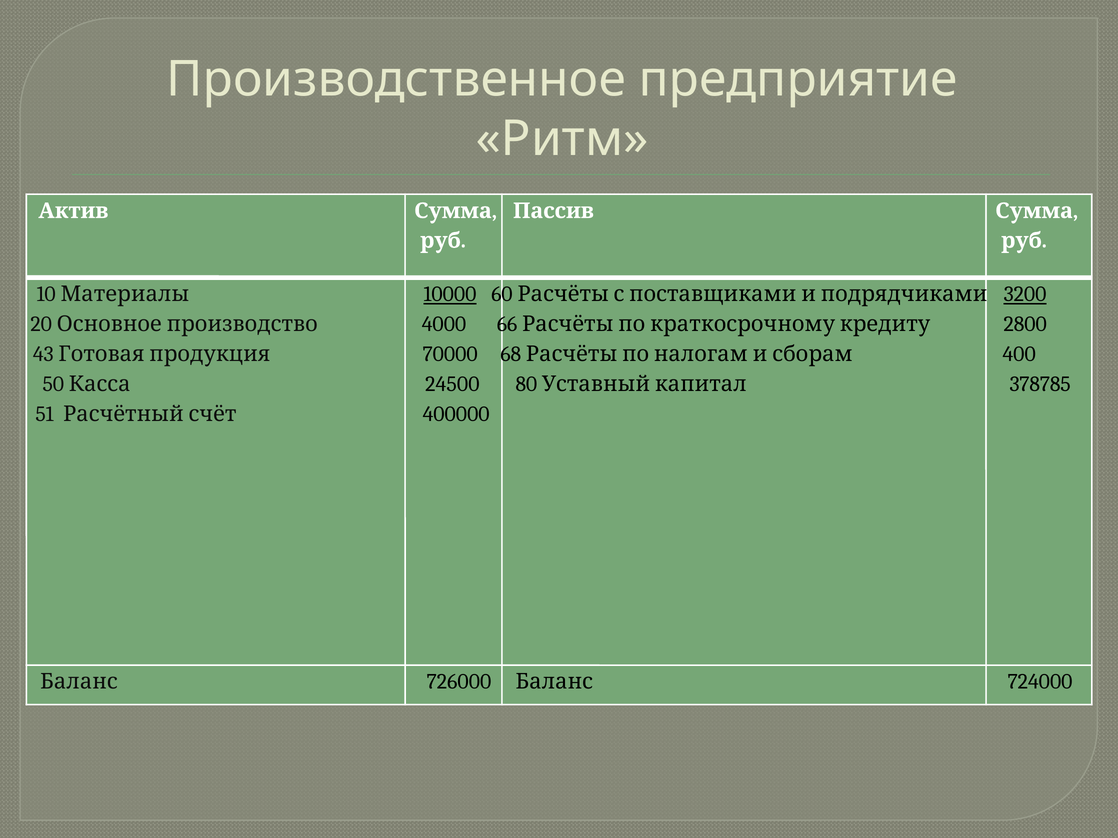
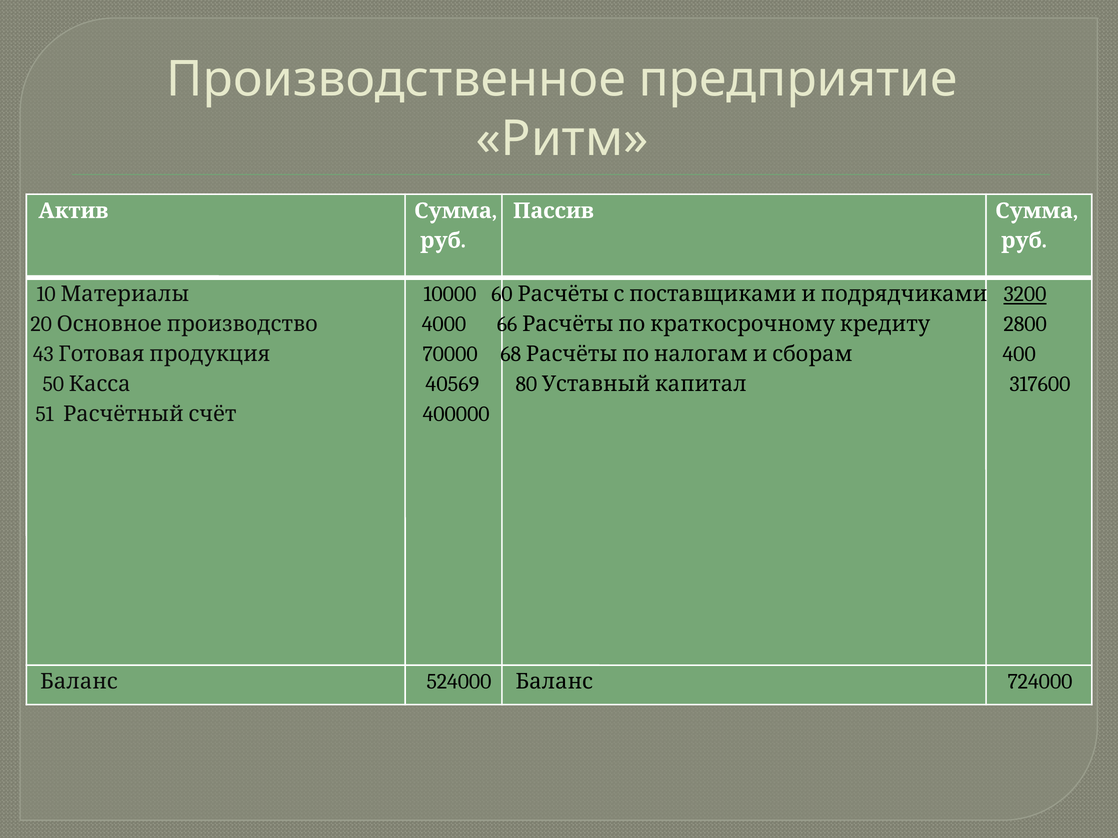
10000 underline: present -> none (450, 294)
24500: 24500 -> 40569 (452, 384)
378785: 378785 -> 317600 (1040, 384)
726000: 726000 -> 524000 (459, 682)
